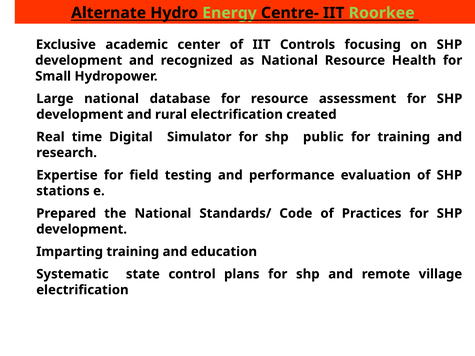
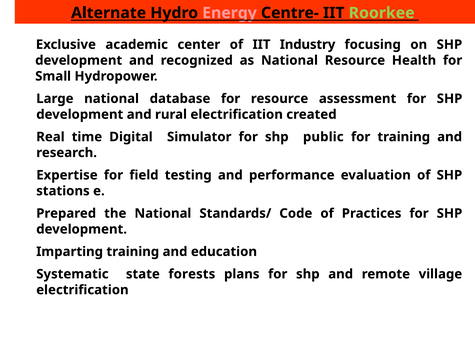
Energy colour: light green -> pink (229, 13)
Controls: Controls -> Industry (308, 45)
control: control -> forests (192, 274)
